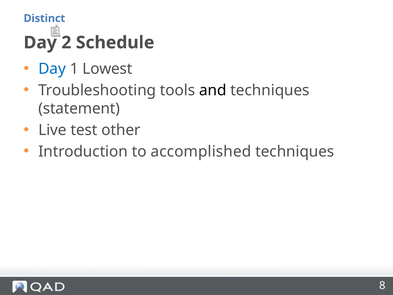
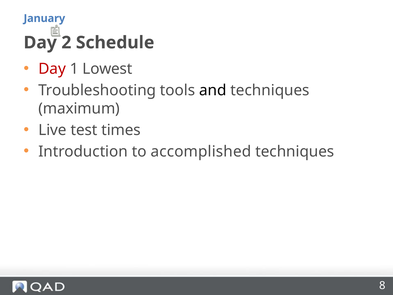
Distinct: Distinct -> January (44, 18)
Day colour: blue -> red (52, 69)
statement: statement -> maximum (79, 109)
other: other -> times (121, 130)
